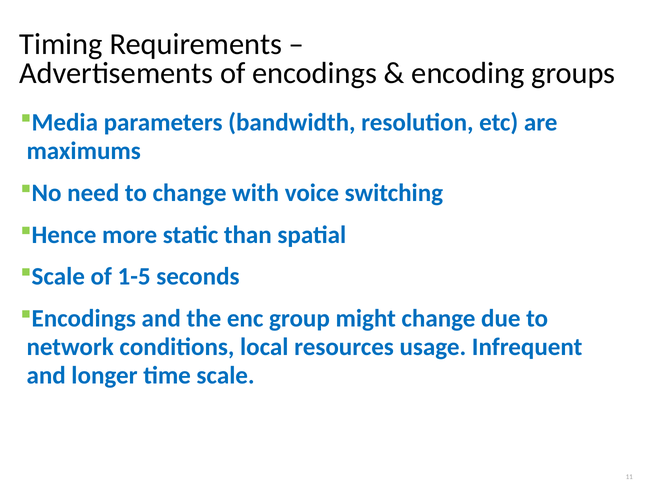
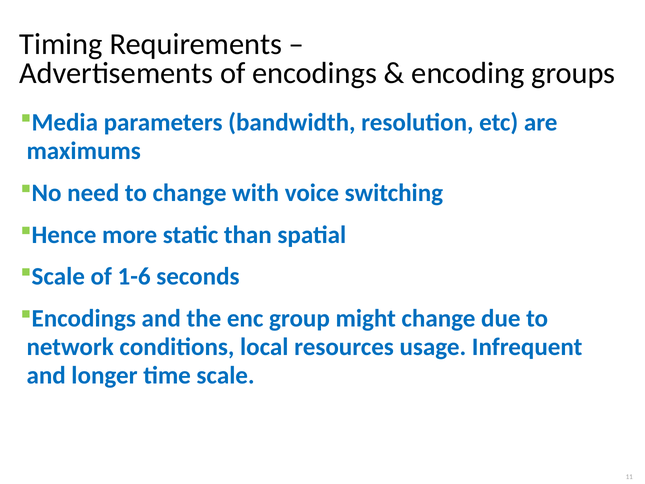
1-5: 1-5 -> 1-6 (134, 276)
